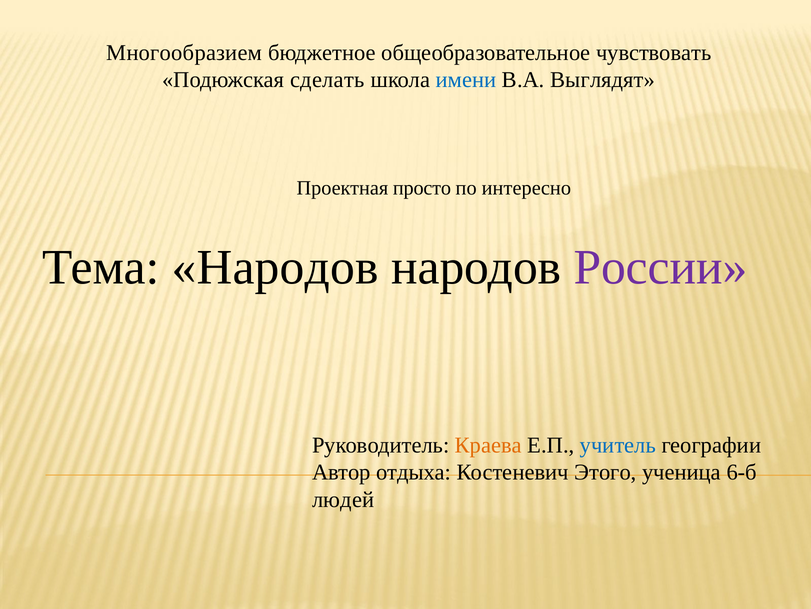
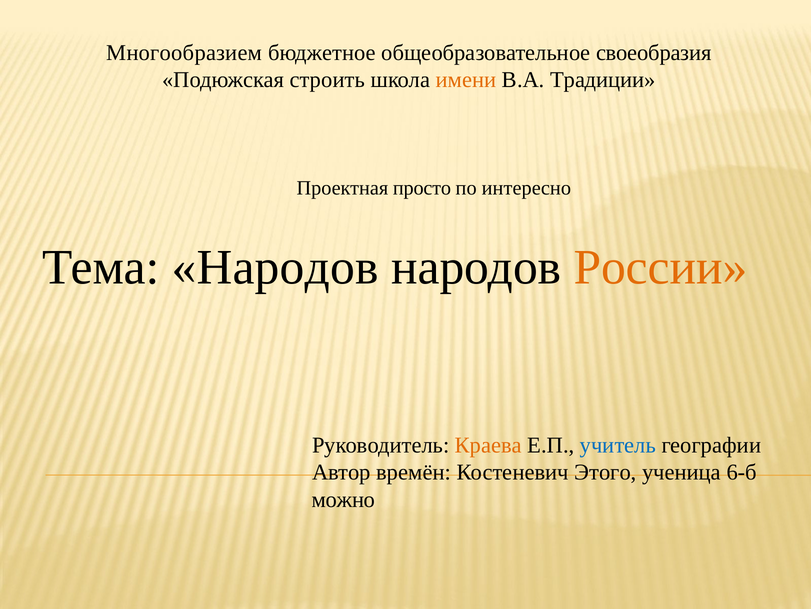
чувствовать: чувствовать -> своеобразия (654, 53)
сделать: сделать -> строить (327, 80)
имени colour: blue -> orange (466, 80)
Выглядят: Выглядят -> Традиции (603, 80)
России colour: purple -> orange (661, 267)
отдыха: отдыха -> времён (414, 472)
людей: людей -> можно (343, 499)
